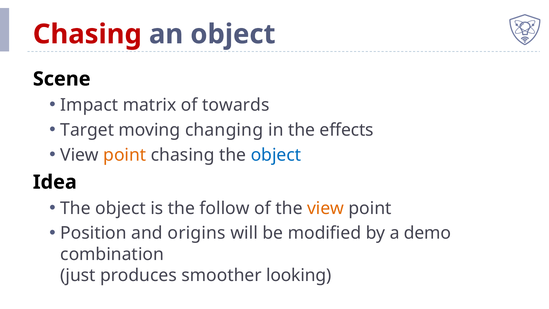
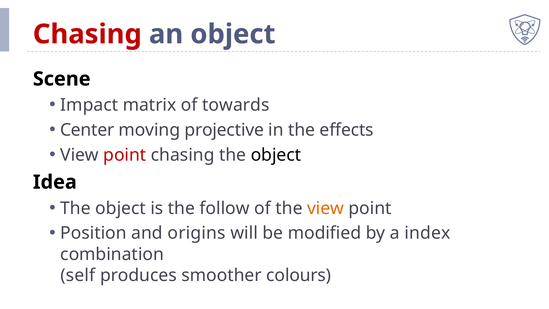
Target: Target -> Center (87, 130)
changing: changing -> projective (224, 130)
point colour: orange -> red (125, 155)
object colour: blue -> black (276, 155)
demo: demo -> index (427, 233)
just: just -> self (78, 275)
looking: looking -> colours (299, 275)
